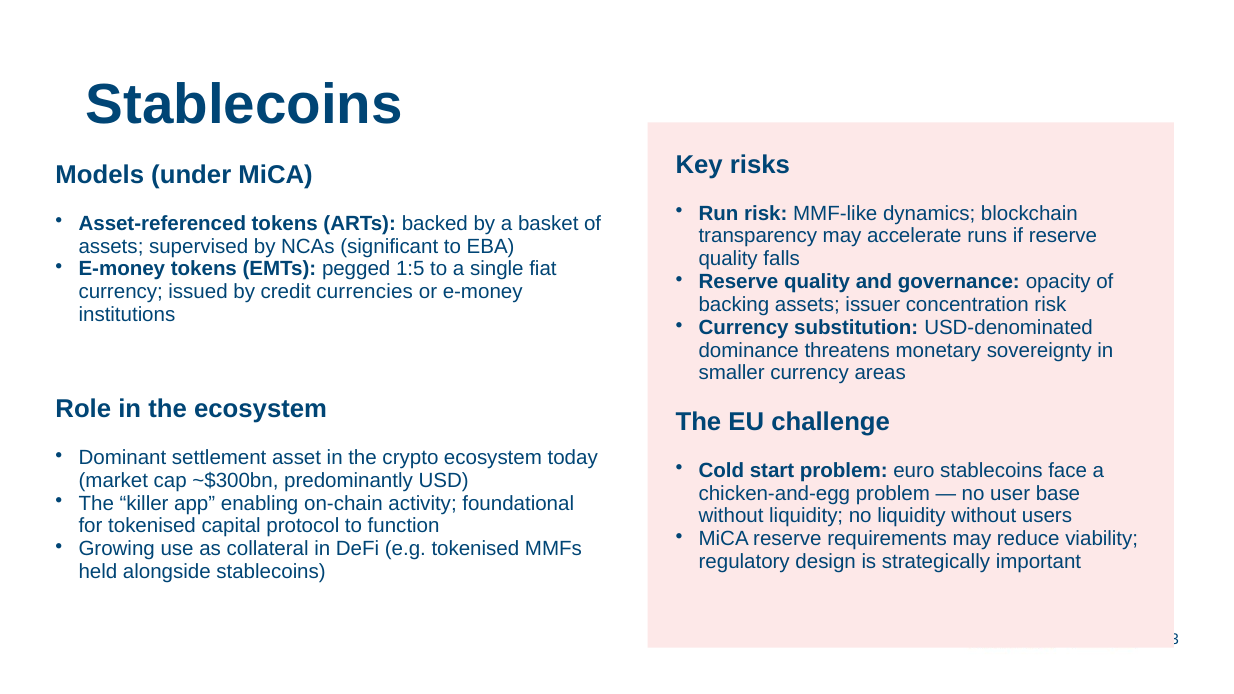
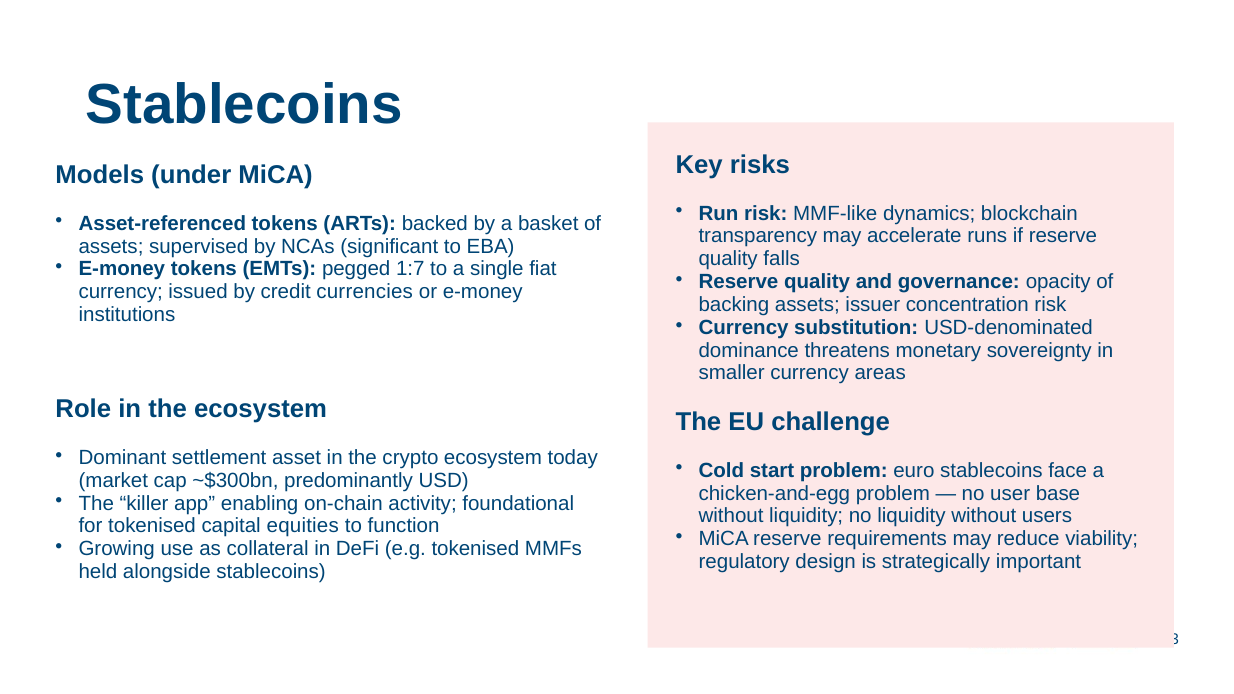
1:5: 1:5 -> 1:7 (410, 269)
protocol: protocol -> equities (303, 526)
